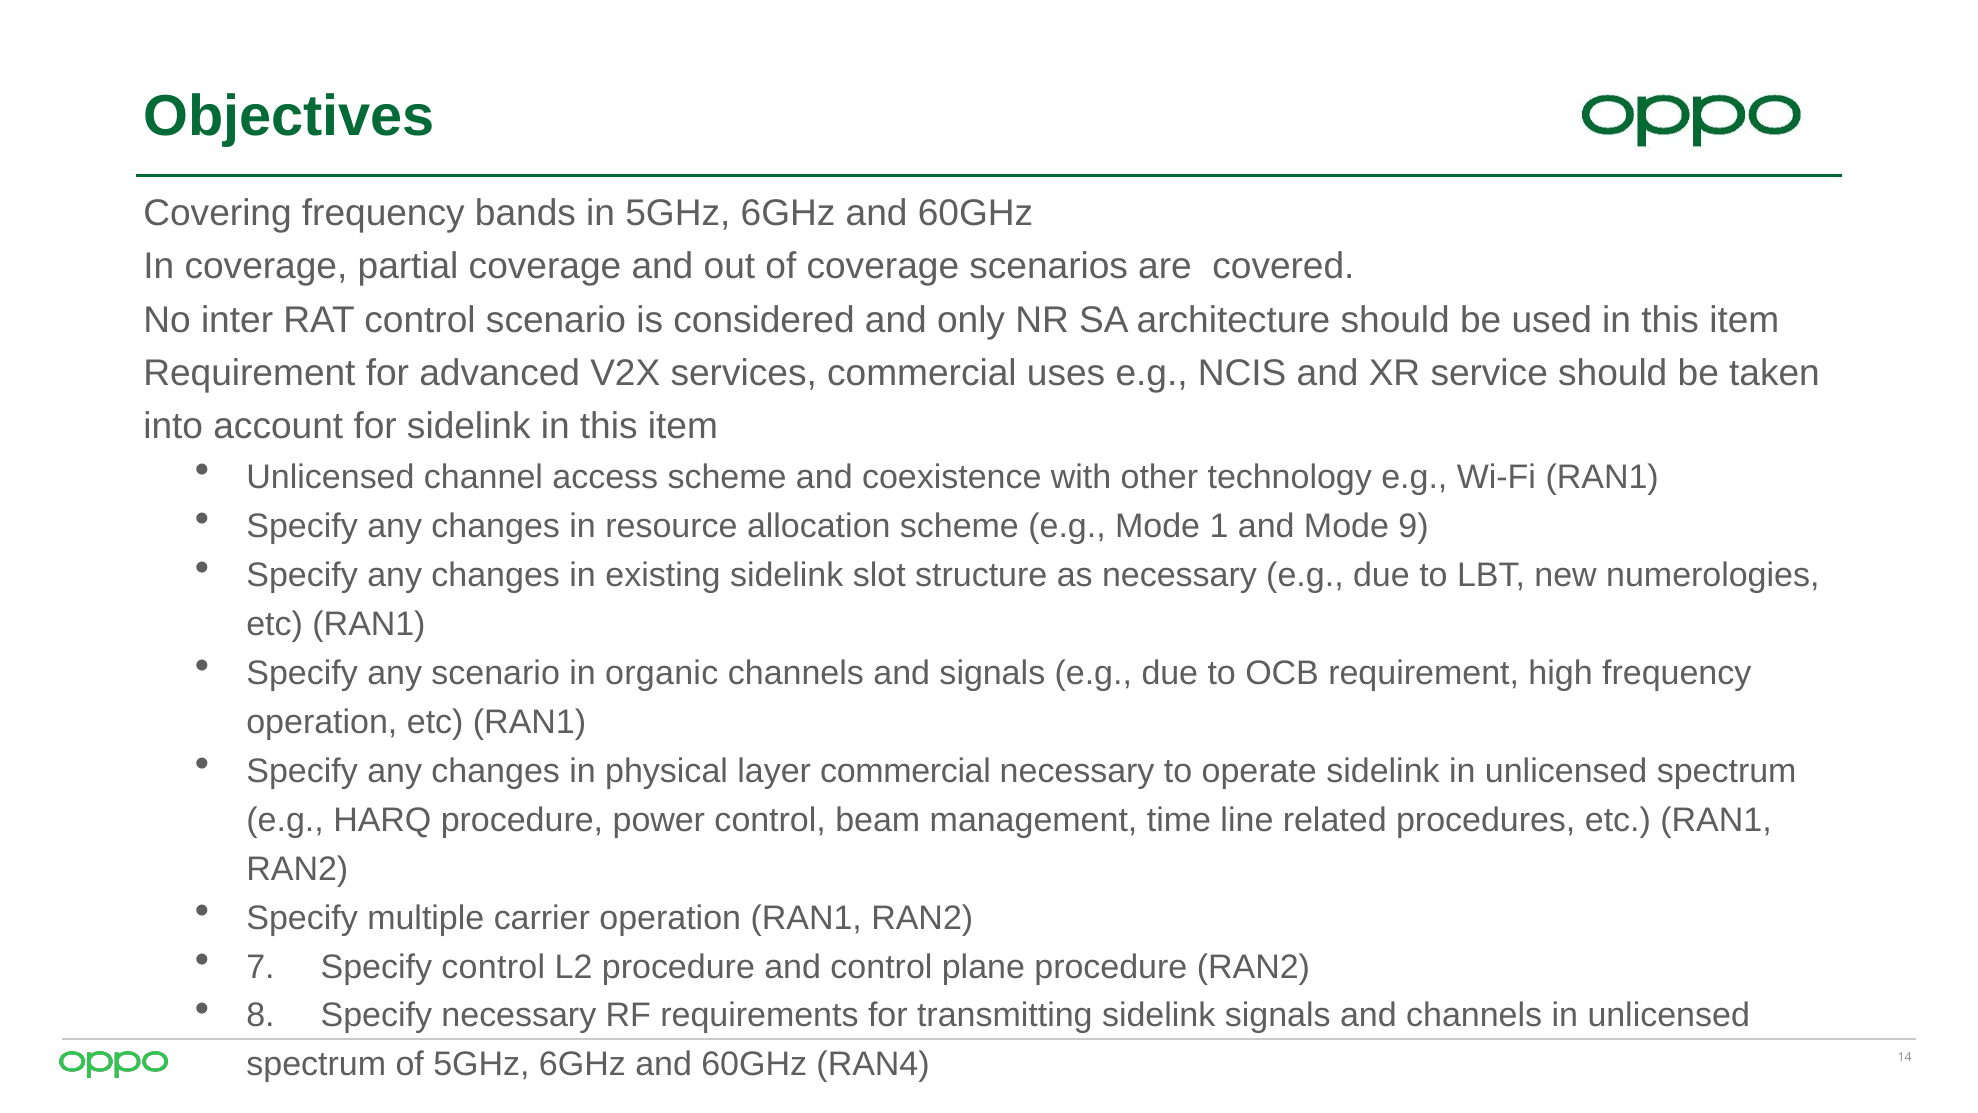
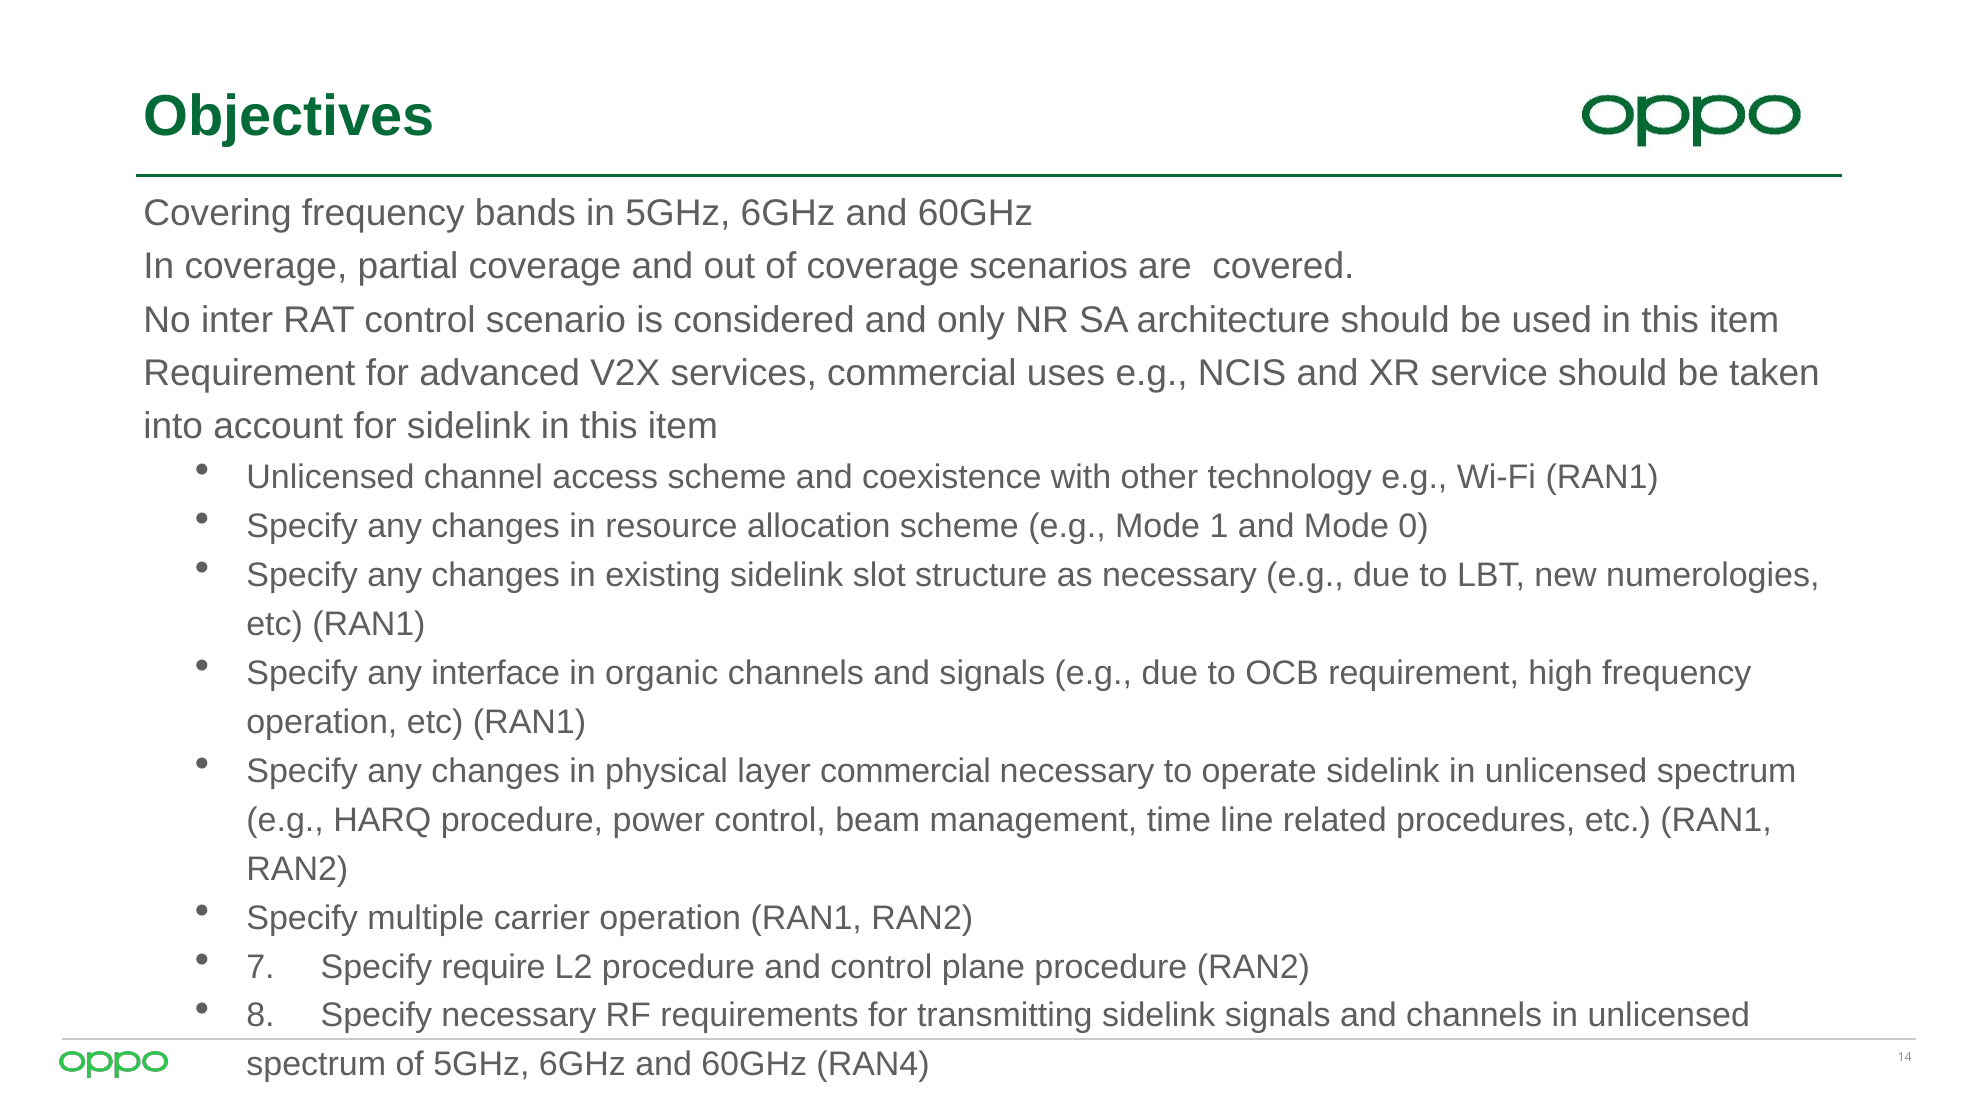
9: 9 -> 0 (1414, 526)
any scenario: scenario -> interface (496, 673)
Specify control: control -> require (494, 966)
